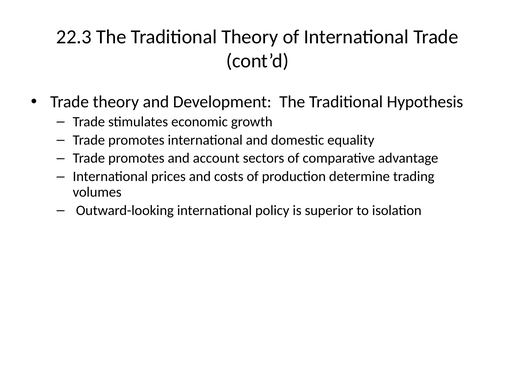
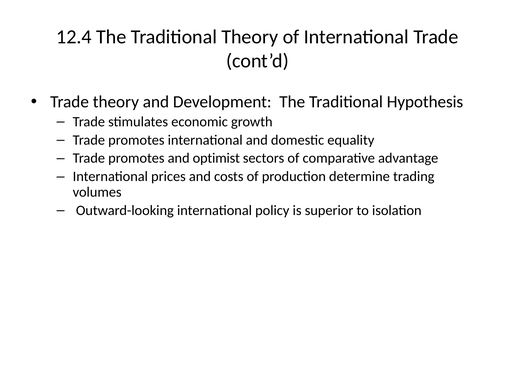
22.3: 22.3 -> 12.4 (74, 37)
account: account -> optimist (216, 158)
